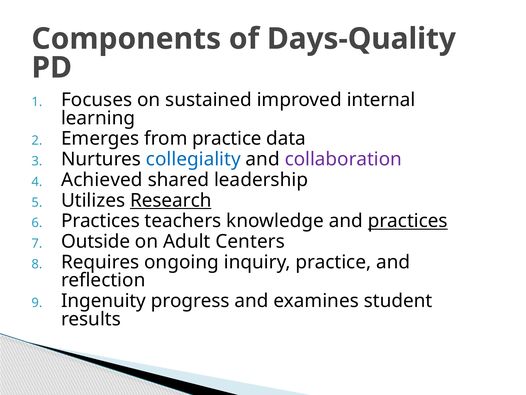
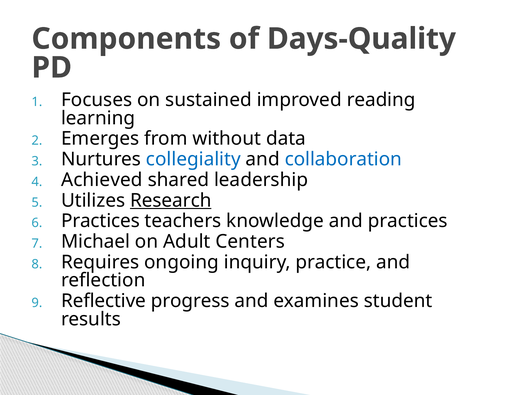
internal: internal -> reading (381, 100)
from practice: practice -> without (227, 139)
collaboration colour: purple -> blue (343, 159)
practices underline: present -> none (408, 221)
Outside: Outside -> Michael (96, 241)
Ingenuity: Ingenuity -> Reflective (104, 301)
